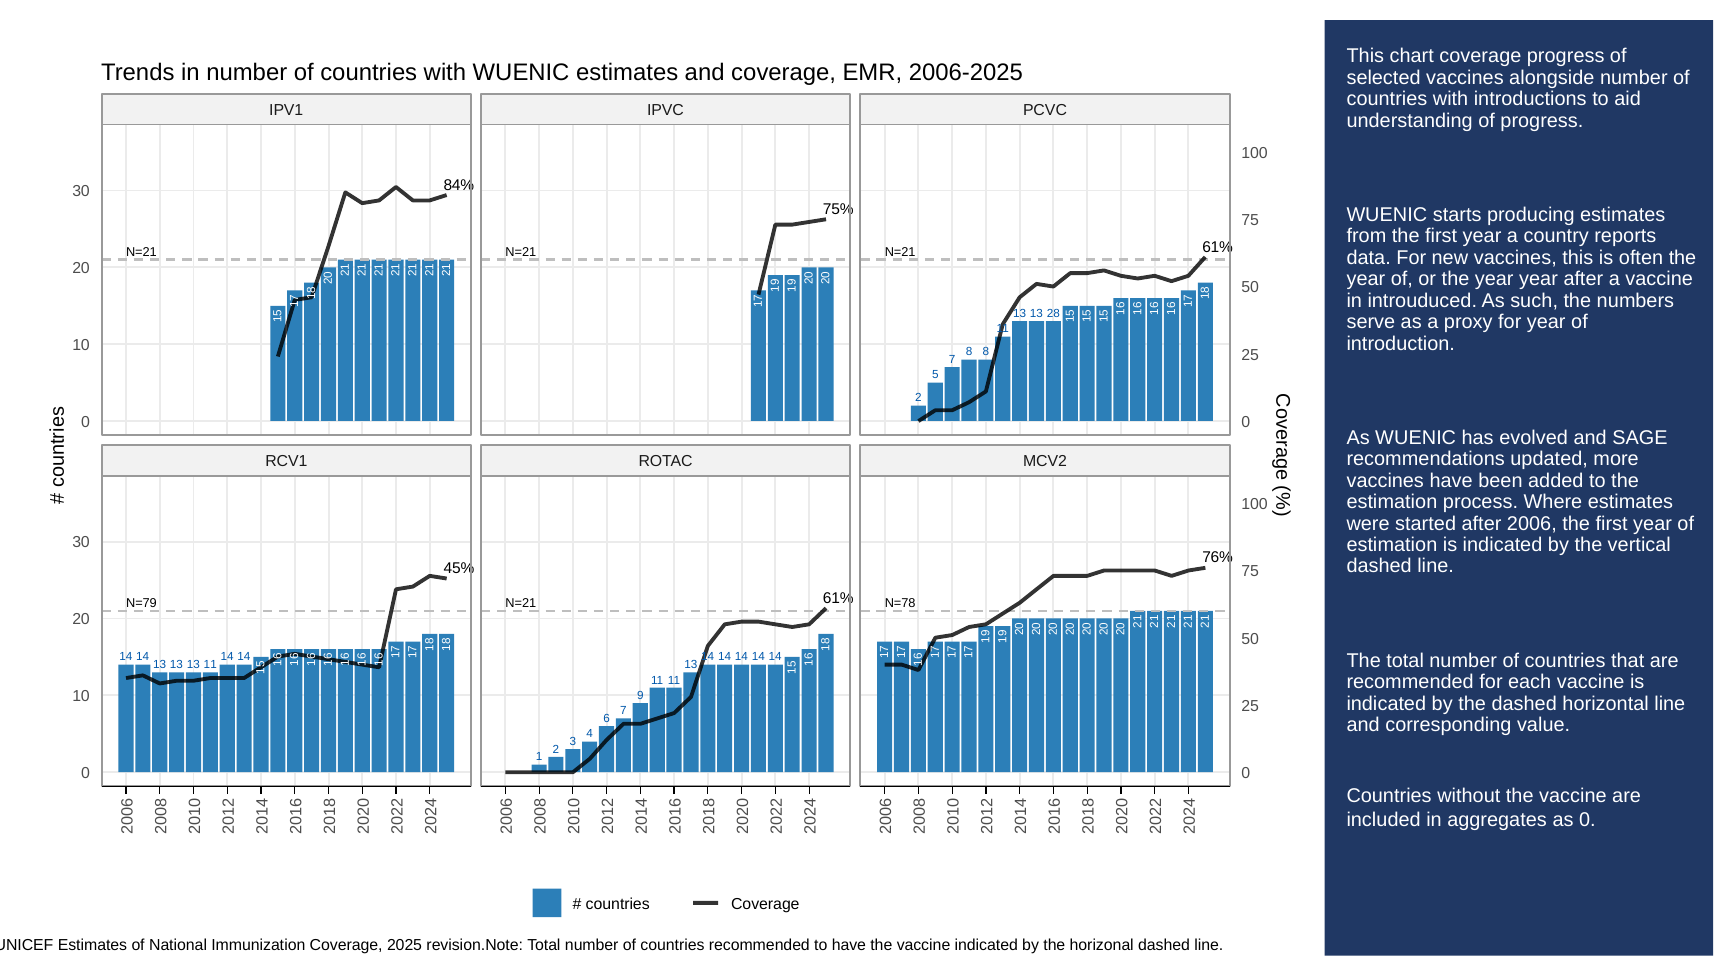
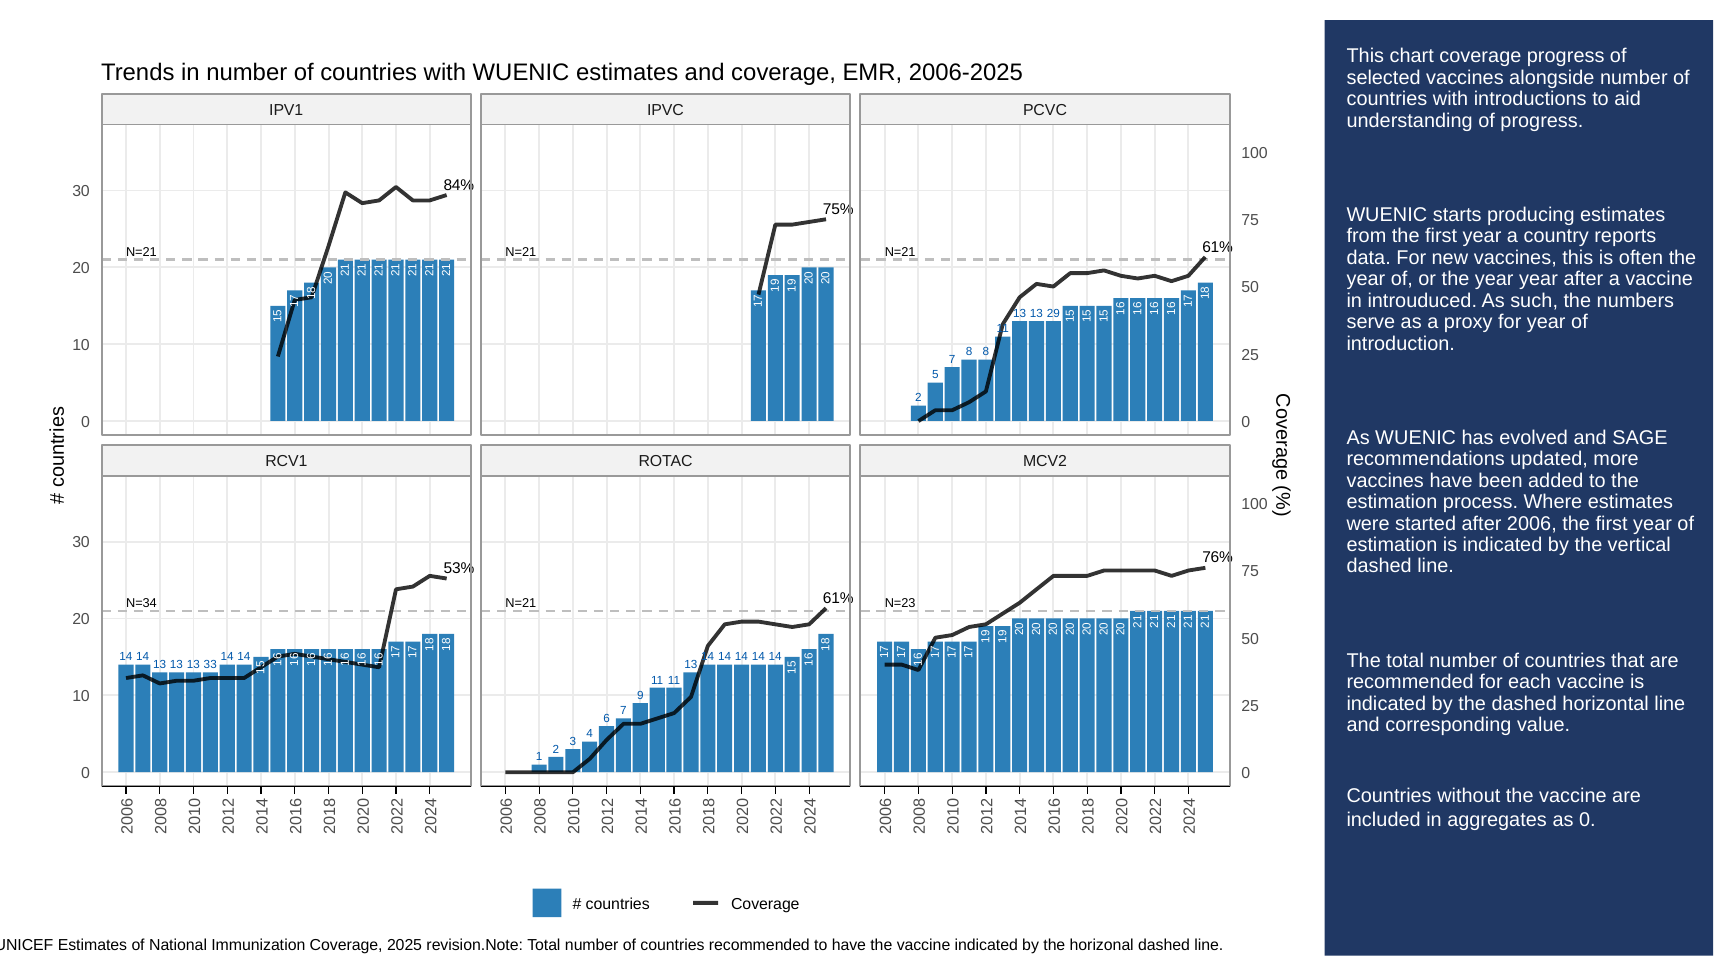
28: 28 -> 29 (1053, 314)
45%: 45% -> 53% (459, 569)
N=79: N=79 -> N=34 (141, 603)
N=78: N=78 -> N=23 (900, 603)
13 11: 11 -> 33 (210, 665)
